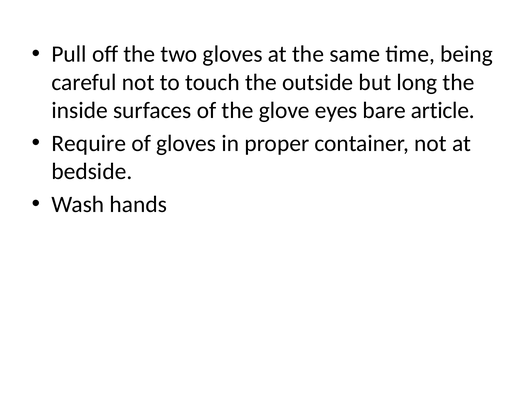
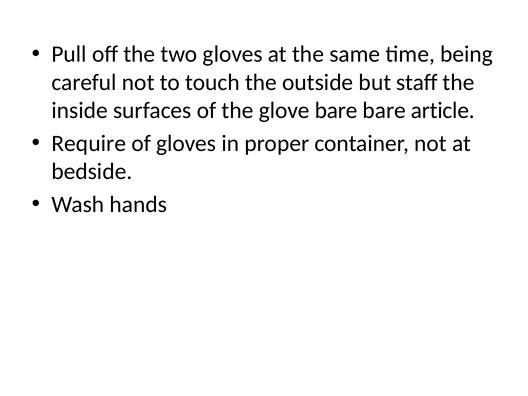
long: long -> staff (417, 82)
glove eyes: eyes -> bare (336, 111)
